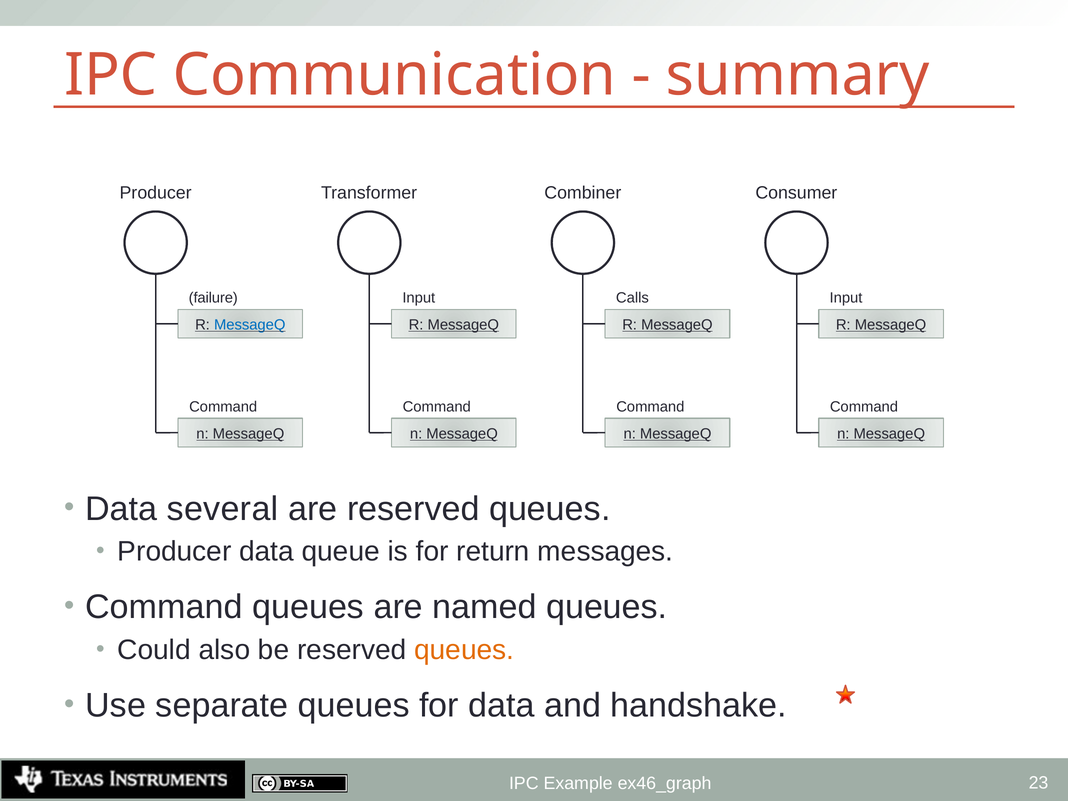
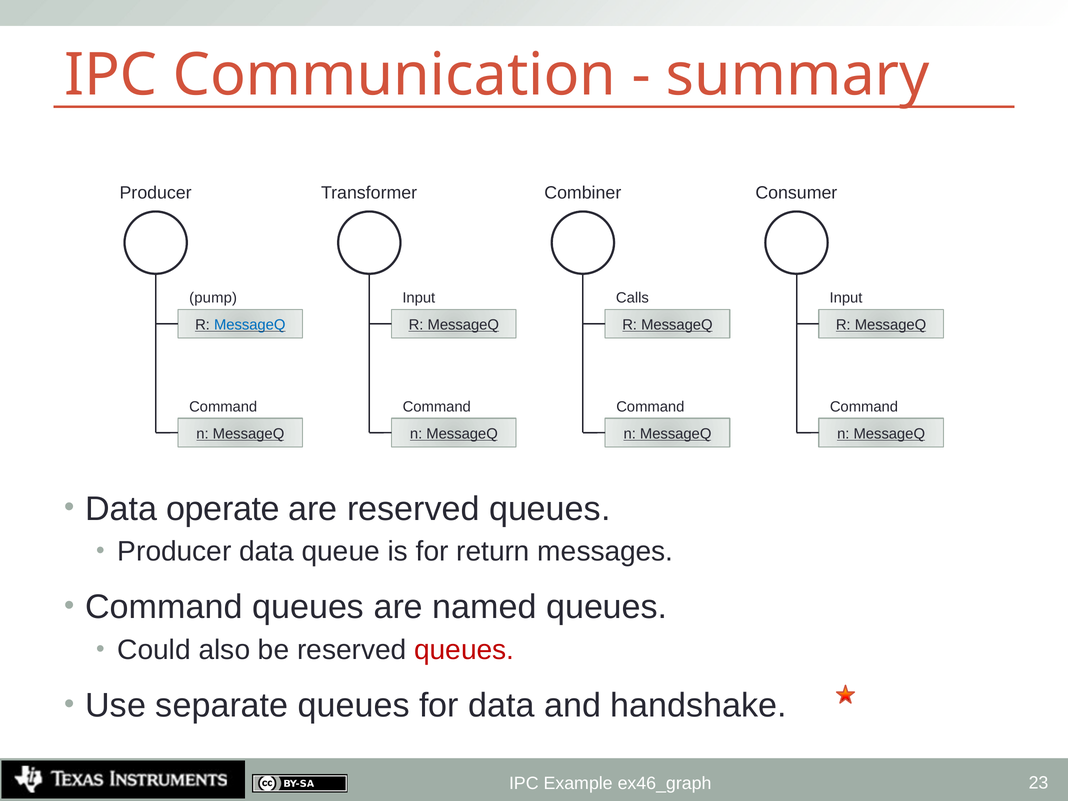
failure: failure -> pump (213, 298)
several: several -> operate (223, 509)
queues colour: orange -> red (464, 650)
